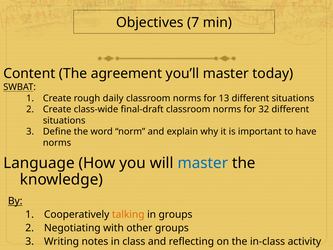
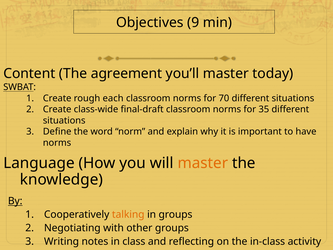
7: 7 -> 9 (193, 23)
daily: daily -> each (113, 98)
13: 13 -> 70 (224, 98)
32: 32 -> 35 (264, 109)
master colour: blue -> orange (203, 163)
